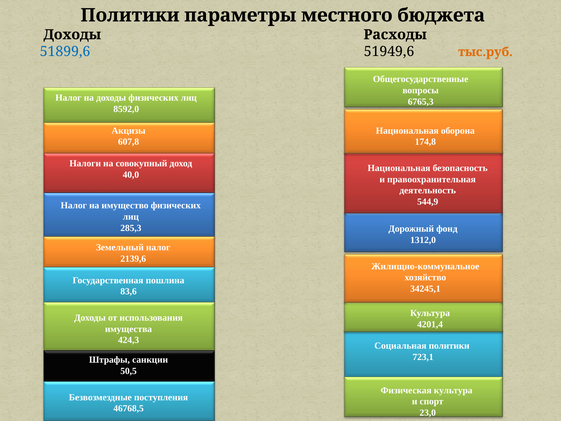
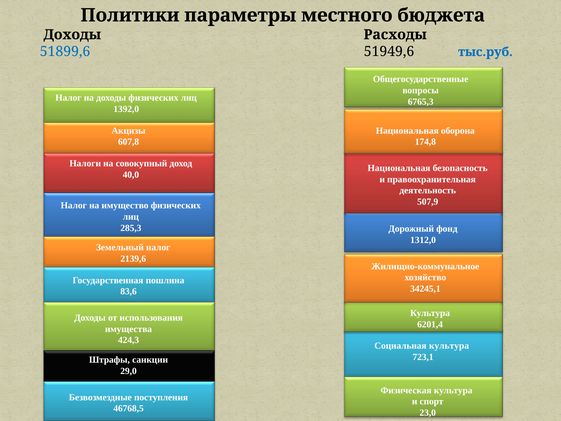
тыс.руб colour: orange -> blue (485, 52)
8592,0: 8592,0 -> 1392,0 (126, 109)
544,9: 544,9 -> 507,9 (428, 202)
4201,4: 4201,4 -> 6201,4 (430, 324)
Социальная политики: политики -> культура (449, 346)
50,5: 50,5 -> 29,0 (129, 371)
